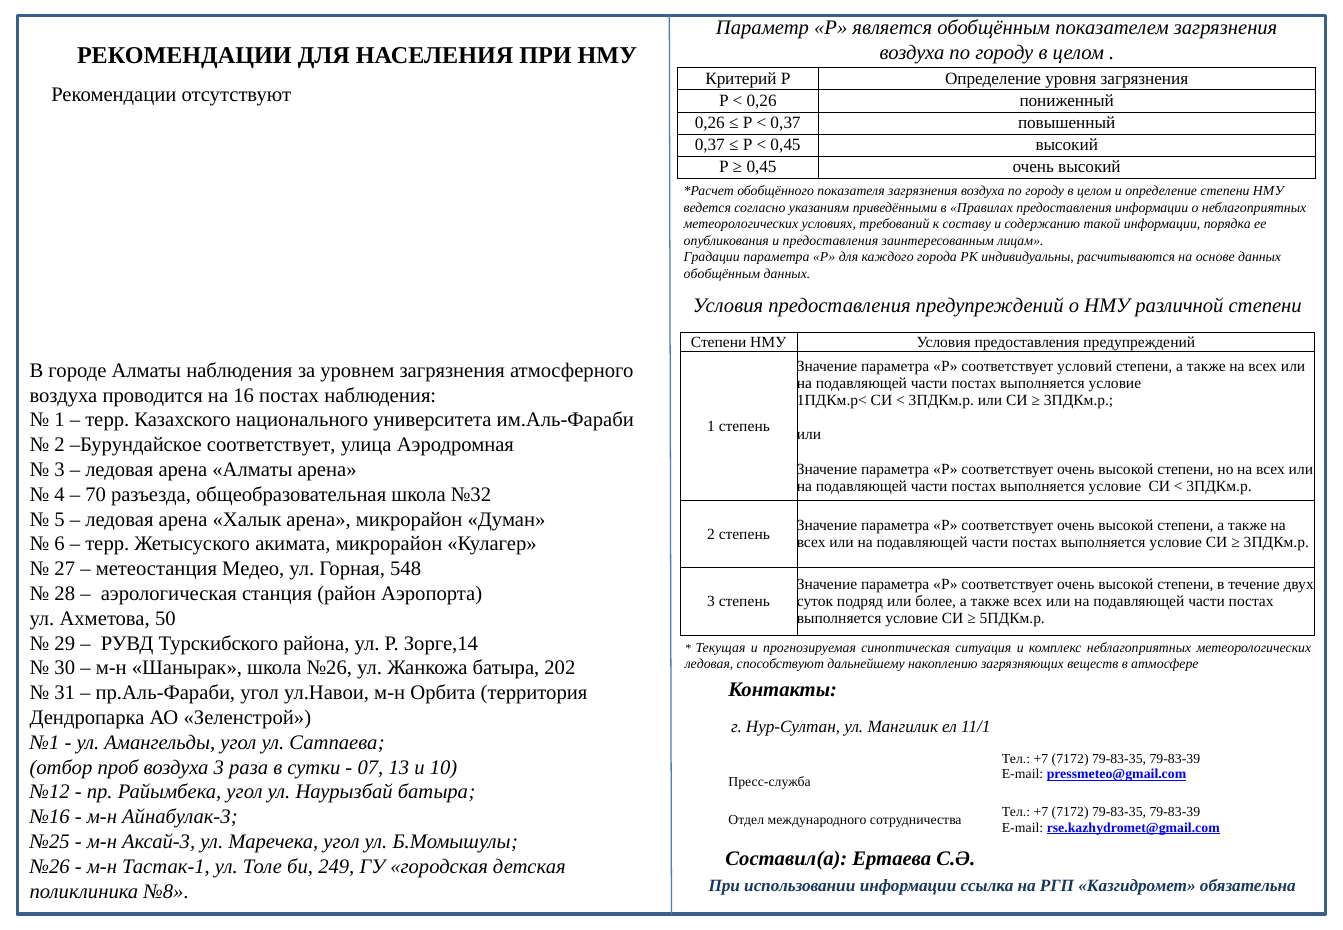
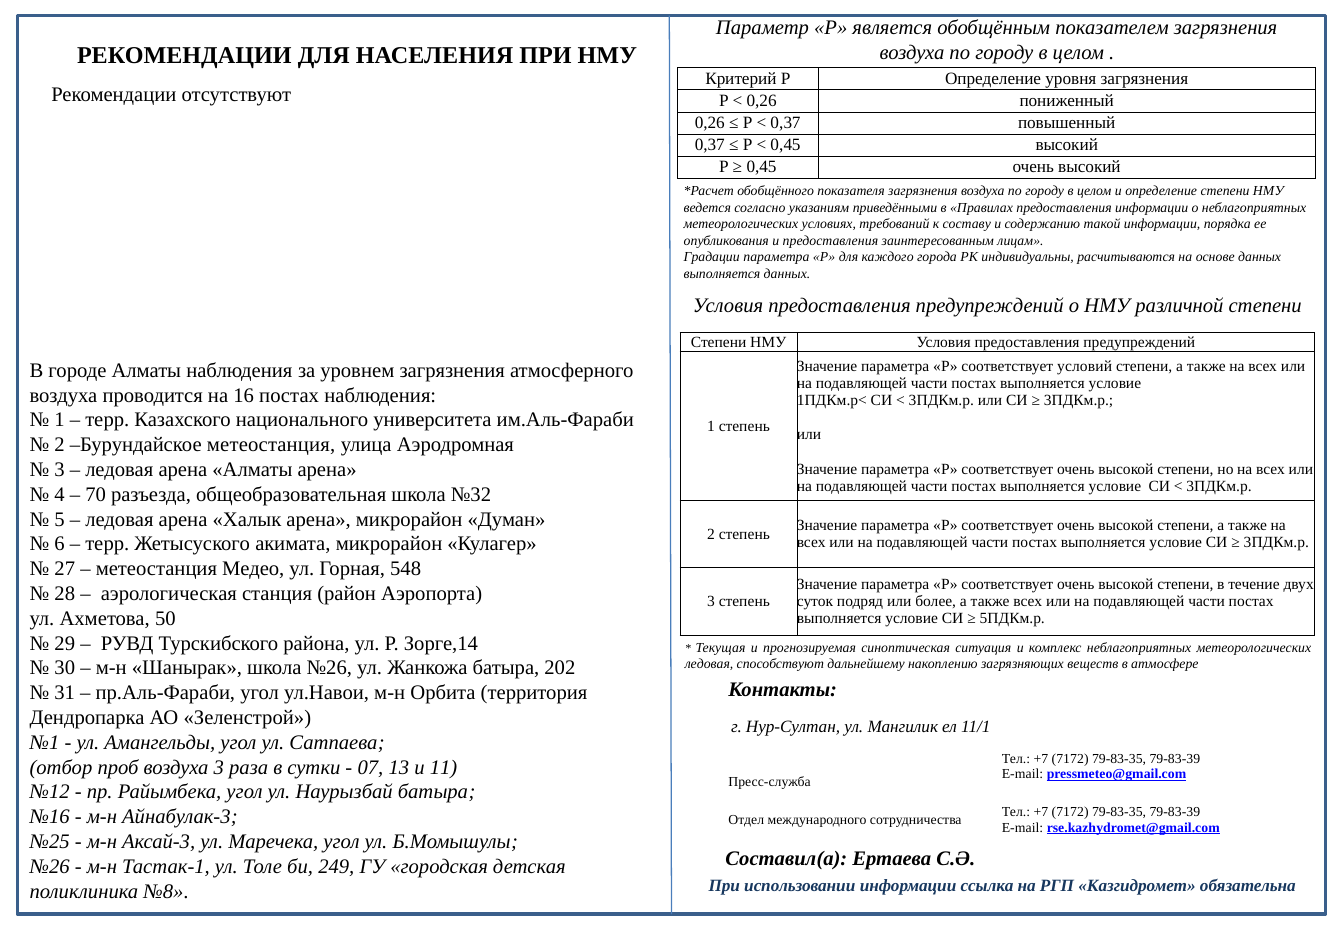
обобщённым: обобщённым -> выполняется (722, 274)
Бурундайское соответствует: соответствует -> метеостанция (271, 445)
10: 10 -> 11 (444, 767)
